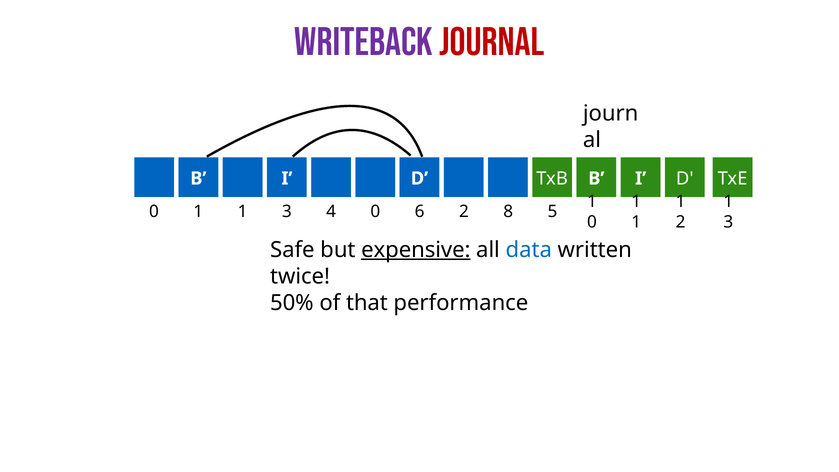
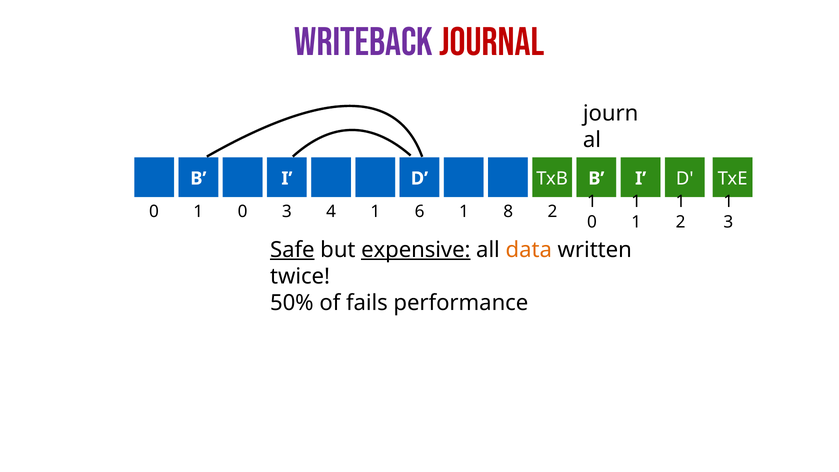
1: 1 -> 0 (243, 212)
0 0: 0 -> 1 (375, 212)
4 2: 2 -> 1 (464, 212)
8 5: 5 -> 2 (552, 212)
Safe underline: none -> present (292, 250)
data colour: blue -> orange (529, 250)
that: that -> fails (367, 303)
